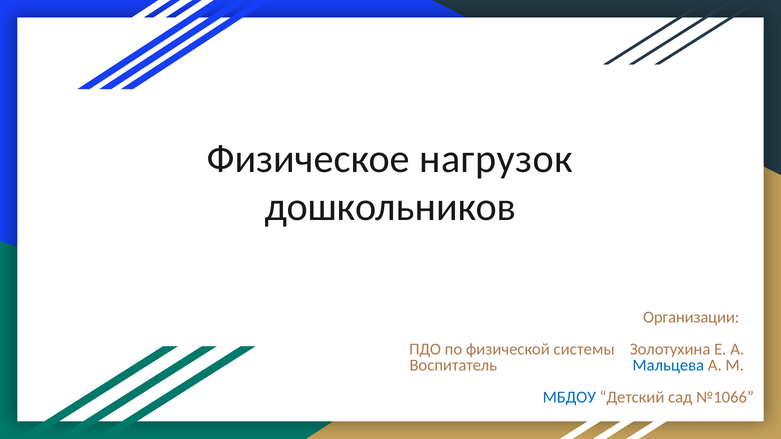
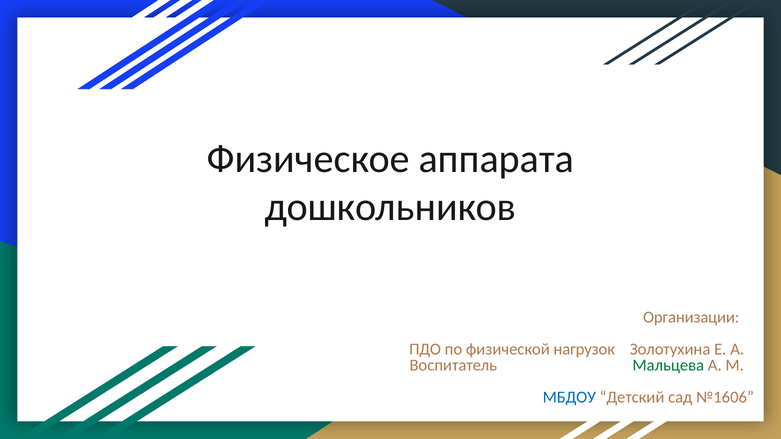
нагрузок: нагрузок -> аппарата (496, 159)
системы: системы -> нагрузок (584, 349)
Мальцева colour: blue -> green (668, 366)
№1066: №1066 -> №1606 (725, 398)
